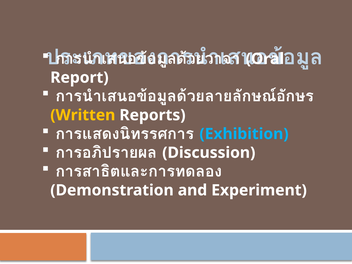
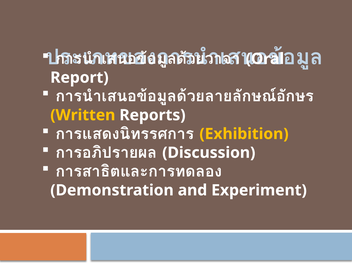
Exhibition colour: light blue -> yellow (244, 134)
